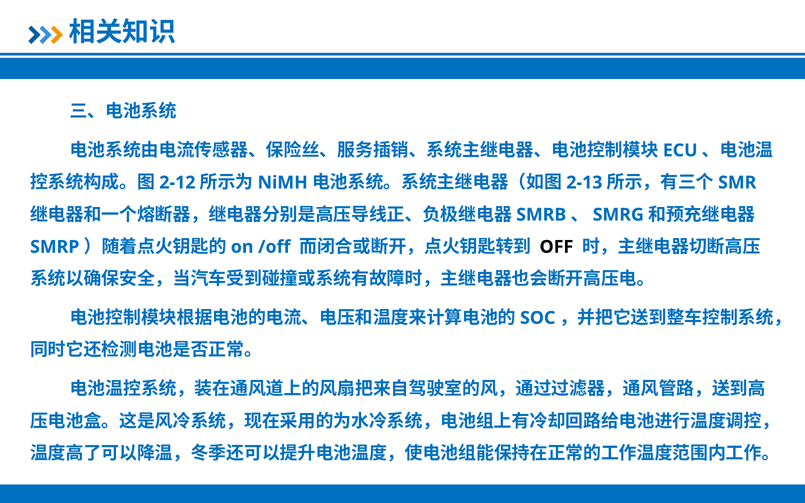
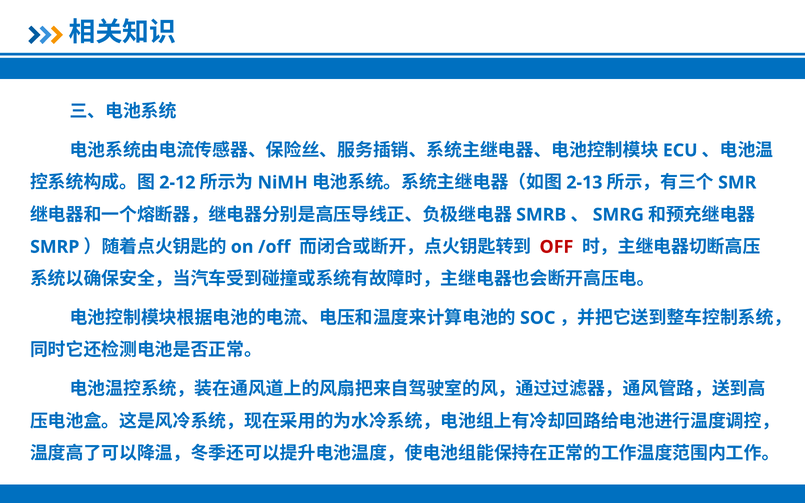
OFF colour: black -> red (556, 247)
